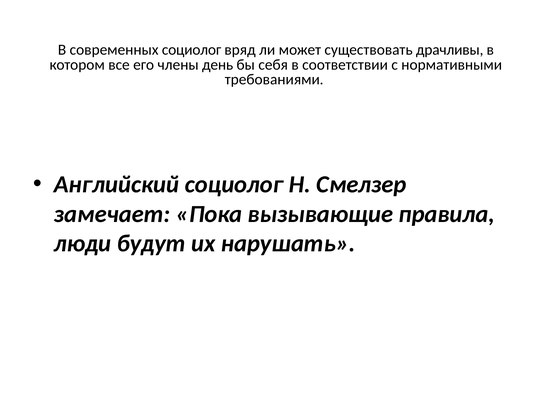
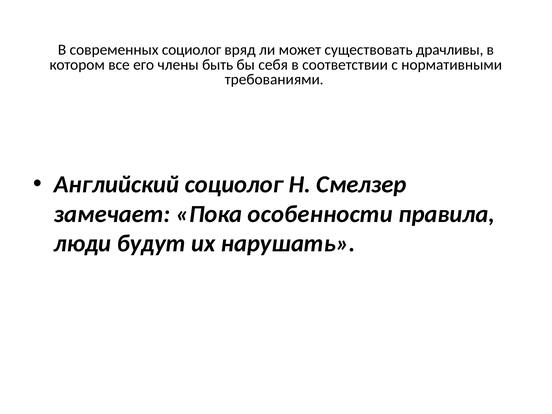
день: день -> быть (218, 65)
вызывающие: вызывающие -> особенности (320, 214)
